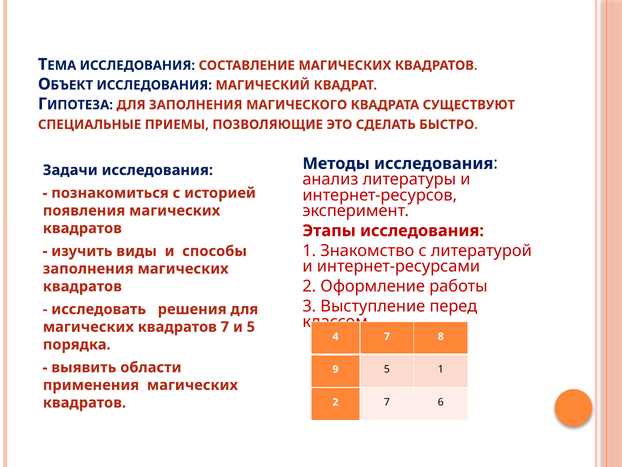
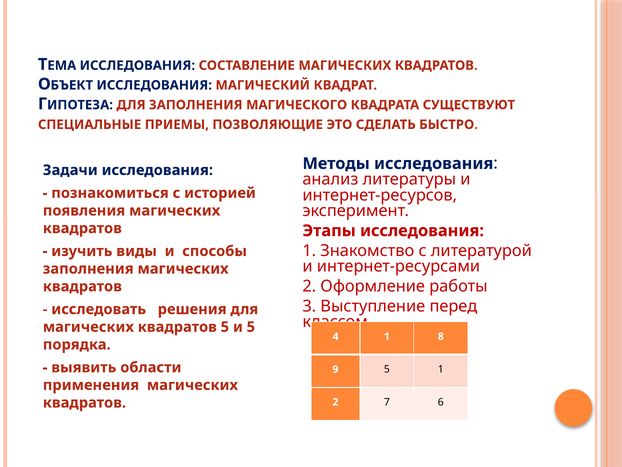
квадратов 7: 7 -> 5 (225, 327)
4 7: 7 -> 1 (387, 336)
